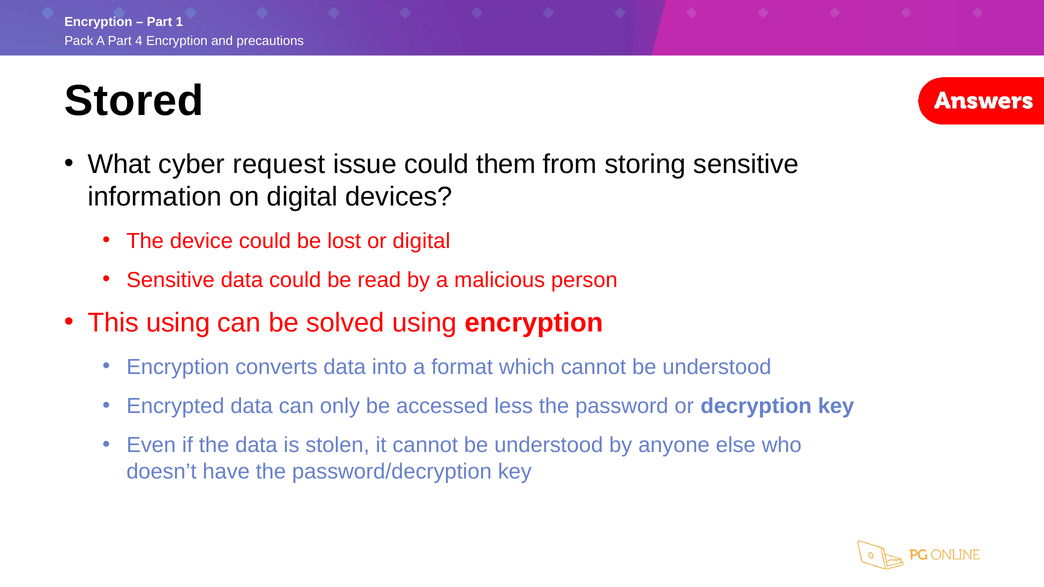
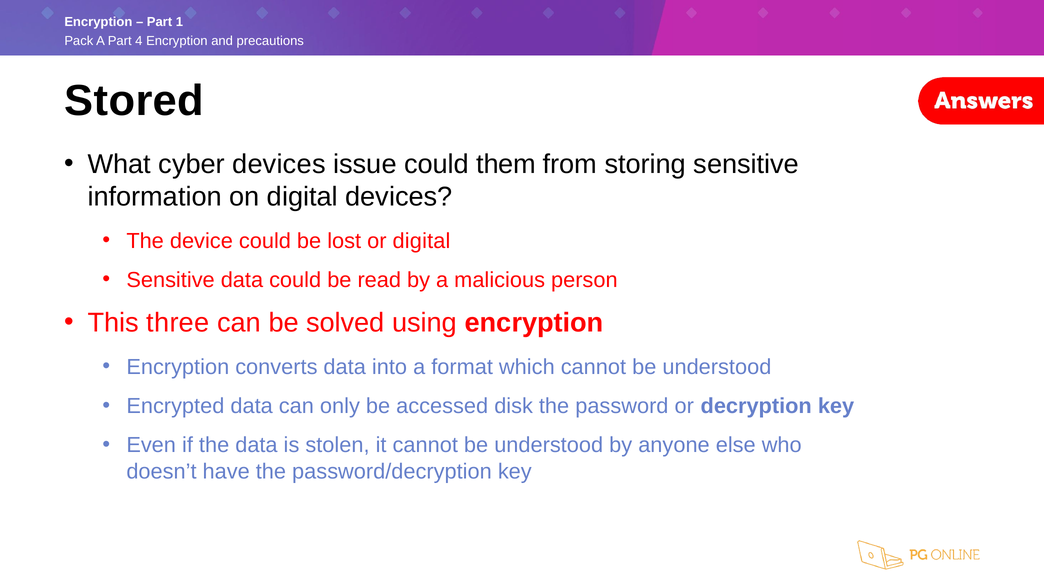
cyber request: request -> devices (279, 164)
This using: using -> three (178, 323)
less: less -> disk (514, 406)
